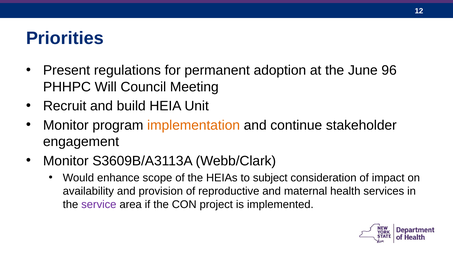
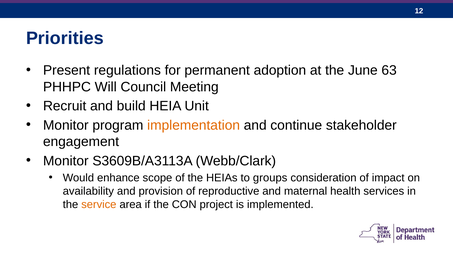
96: 96 -> 63 (389, 70)
subject: subject -> groups (270, 178)
service colour: purple -> orange (99, 204)
